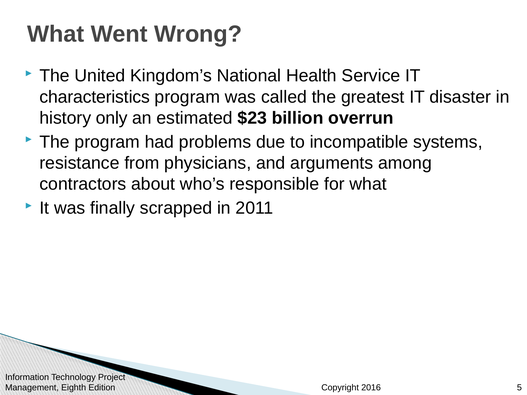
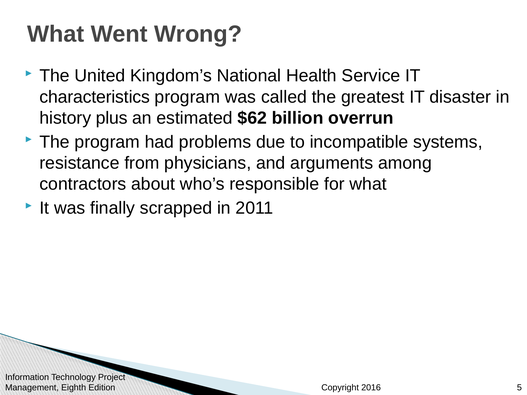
only: only -> plus (112, 118)
$23: $23 -> $62 (252, 118)
